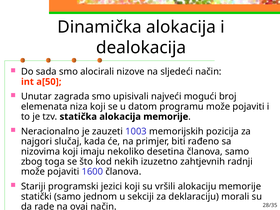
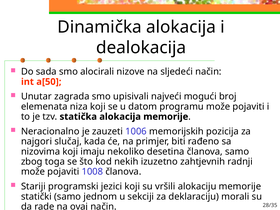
1003: 1003 -> 1006 (136, 131)
1600: 1600 -> 1008 (92, 172)
